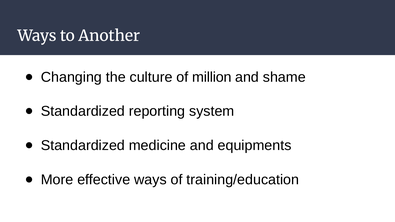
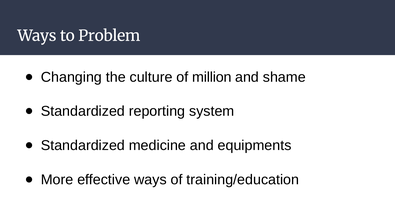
Another: Another -> Problem (109, 36)
